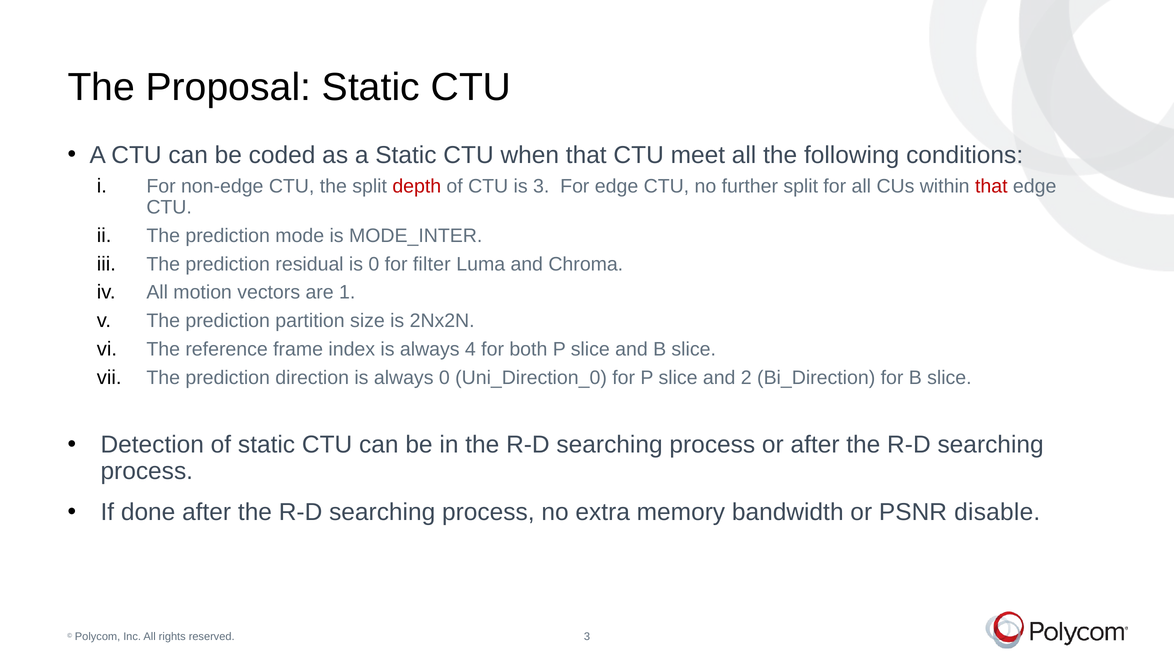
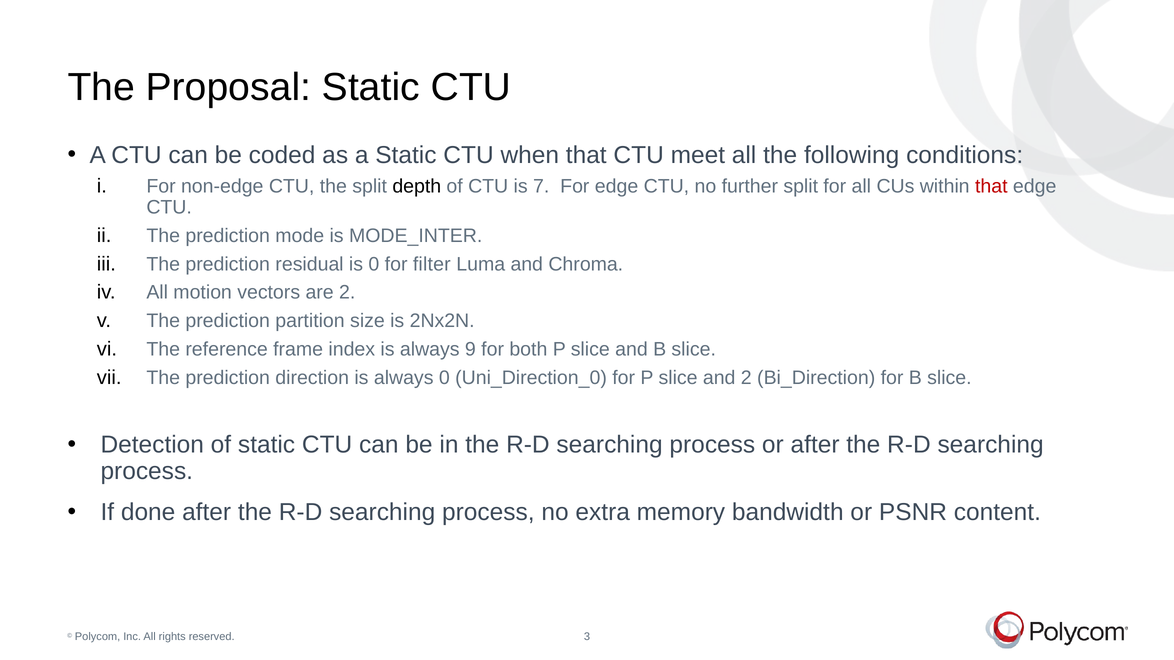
depth colour: red -> black (417, 186)
is 3: 3 -> 7 (541, 186)
are 1: 1 -> 2 (347, 293)
4: 4 -> 9 (470, 350)
disable: disable -> content (997, 513)
